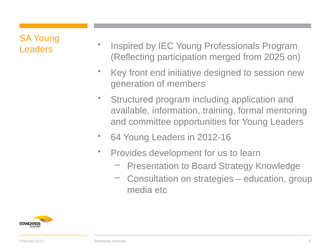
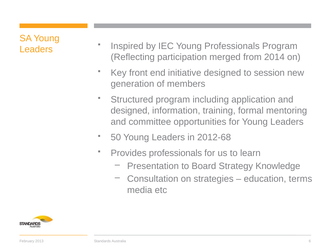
2025: 2025 -> 2014 (274, 57)
available: available -> designed (130, 110)
64: 64 -> 50 (116, 137)
2012-16: 2012-16 -> 2012-68 (214, 137)
Provides development: development -> professionals (175, 153)
group: group -> terms (300, 178)
